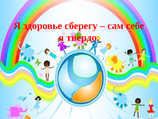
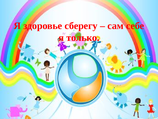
твердо: твердо -> только (83, 38)
